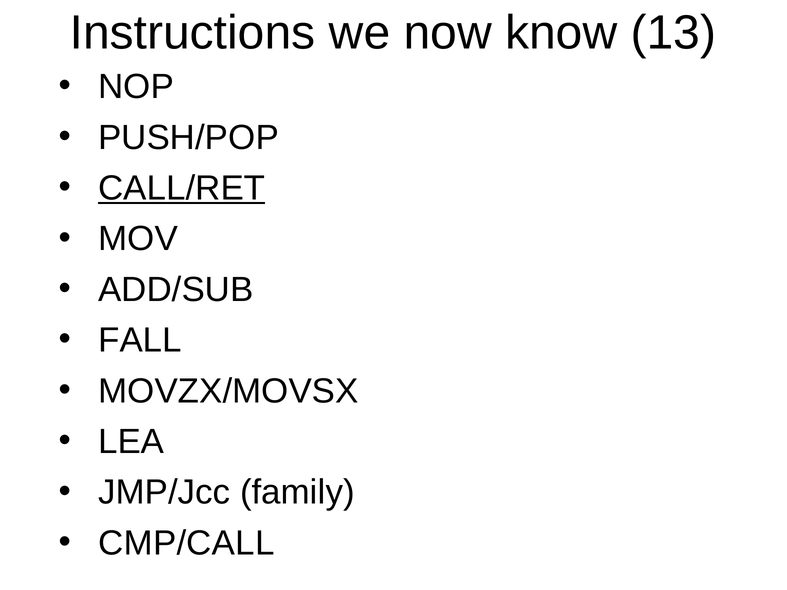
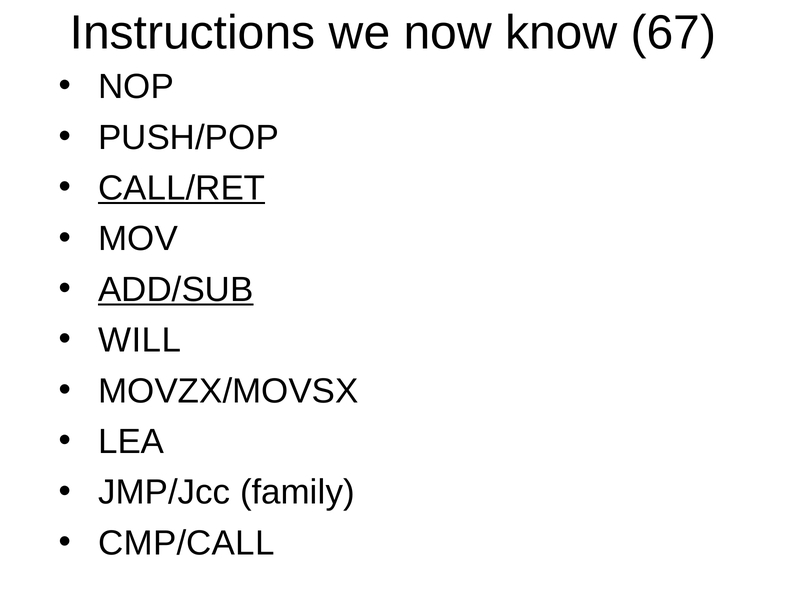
13: 13 -> 67 (673, 33)
ADD/SUB underline: none -> present (176, 290)
FALL: FALL -> WILL (140, 340)
